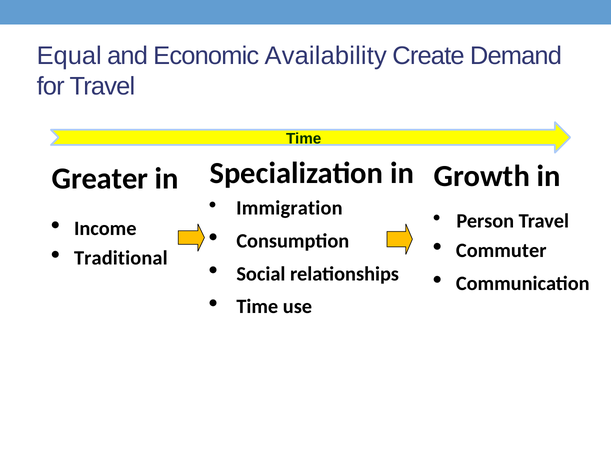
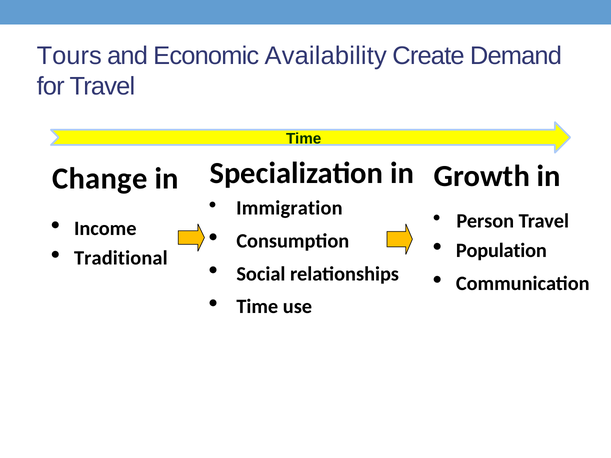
Equal: Equal -> Tours (69, 56)
Greater: Greater -> Change (100, 179)
Commuter: Commuter -> Population (501, 251)
